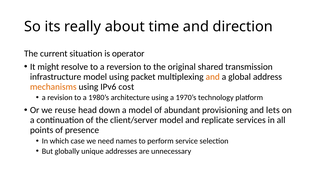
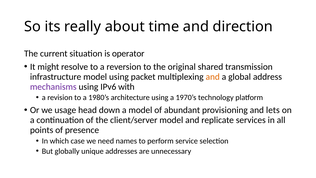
mechanisms colour: orange -> purple (53, 87)
cost: cost -> with (126, 87)
reuse: reuse -> usage (65, 110)
